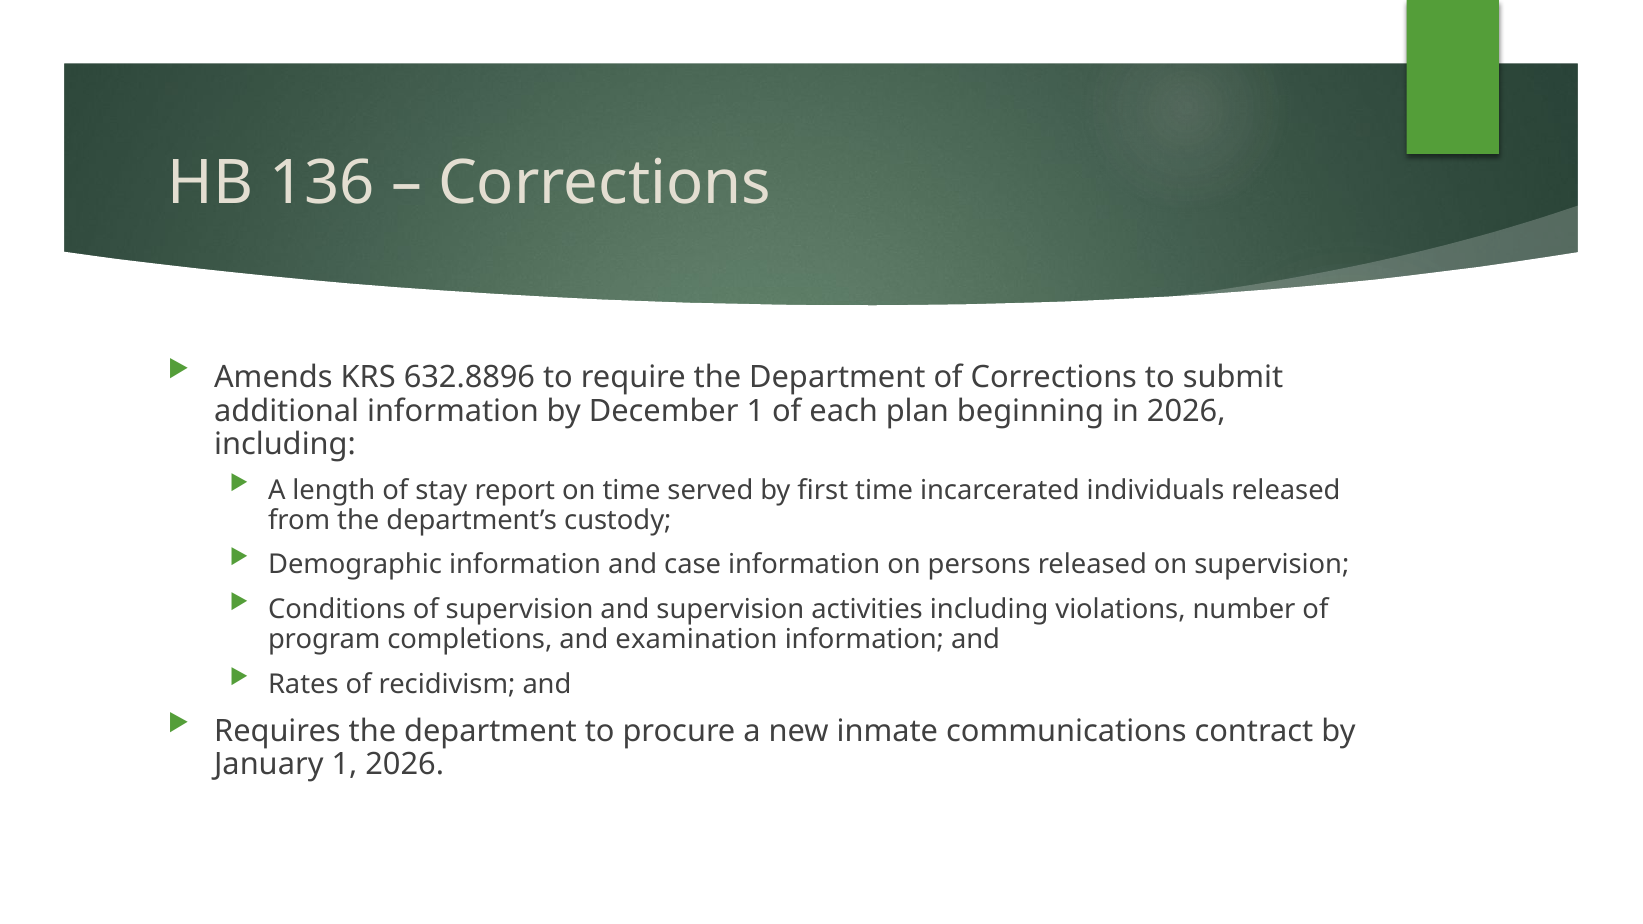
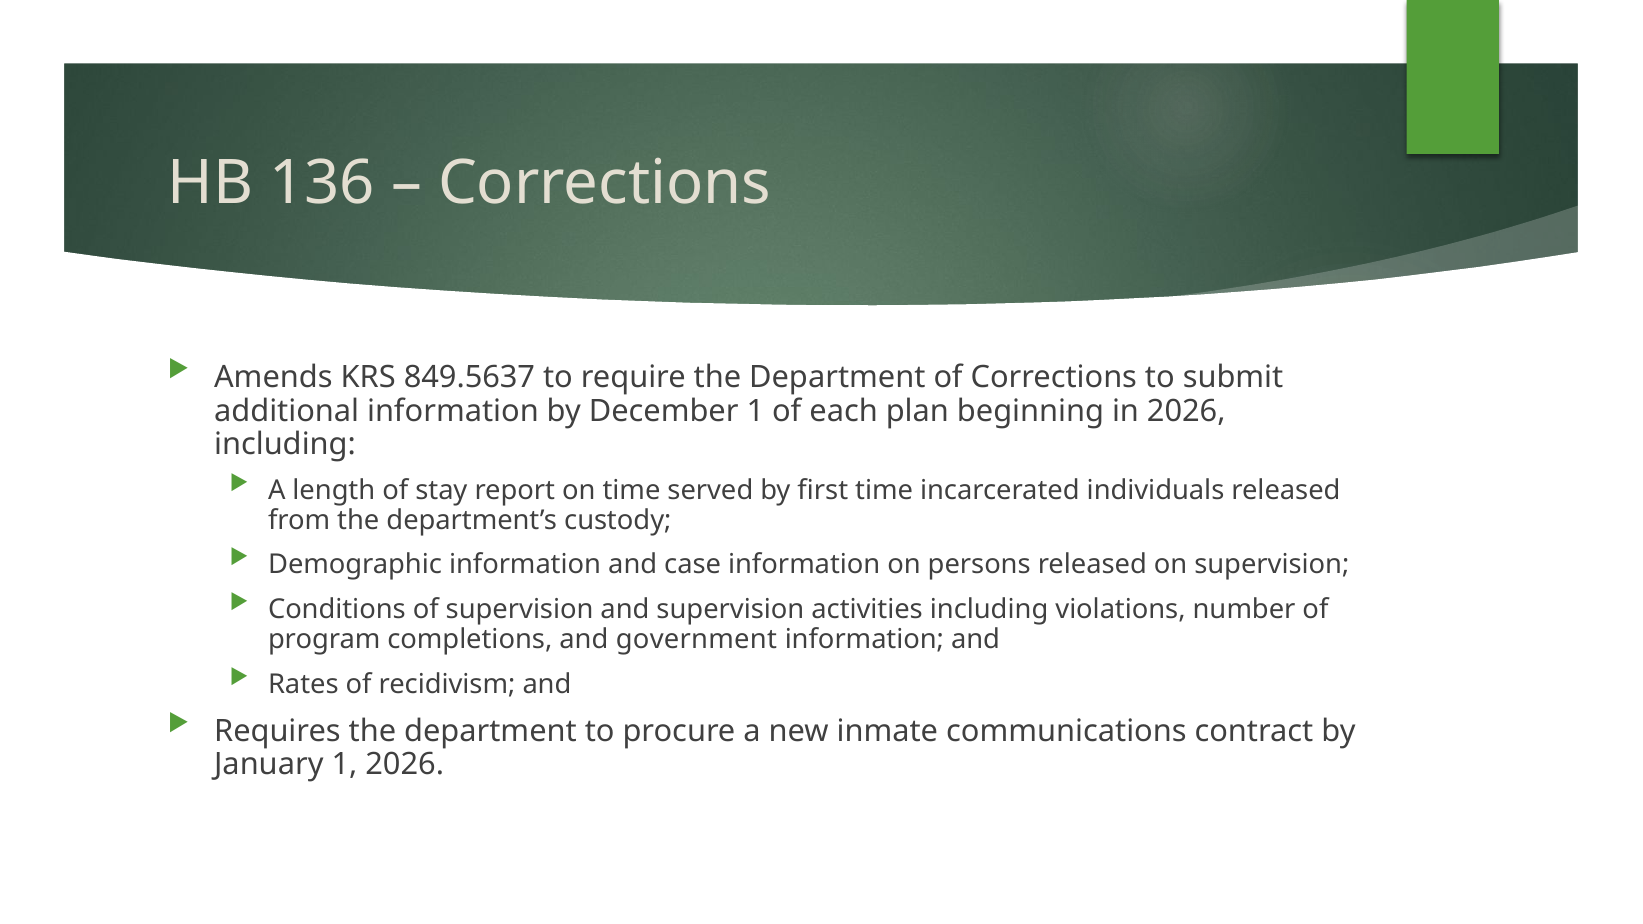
632.8896: 632.8896 -> 849.5637 (469, 378)
examination: examination -> government (696, 639)
